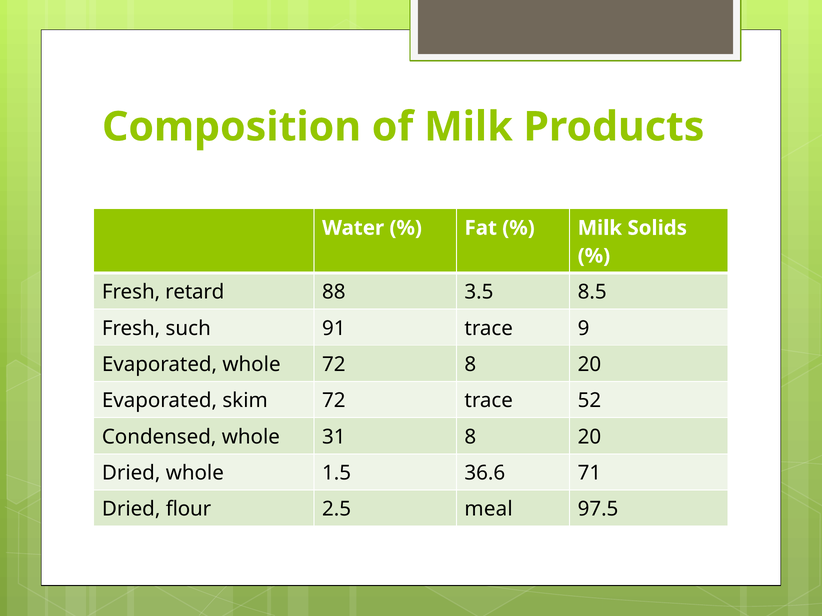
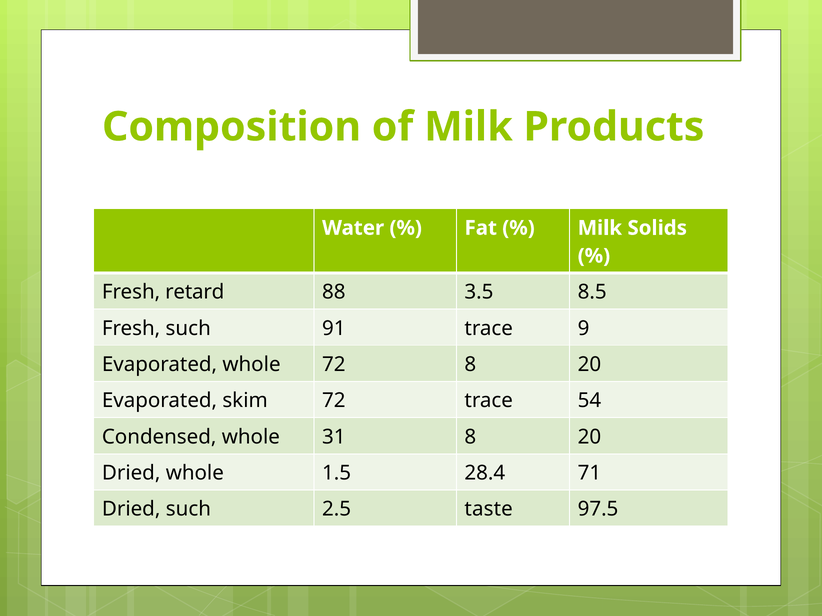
52: 52 -> 54 (589, 401)
36.6: 36.6 -> 28.4 (485, 473)
Dried flour: flour -> such (188, 510)
meal: meal -> taste (489, 510)
